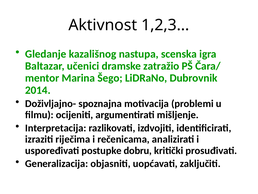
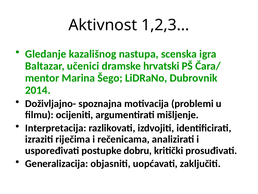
zatražio: zatražio -> hrvatski (161, 66)
